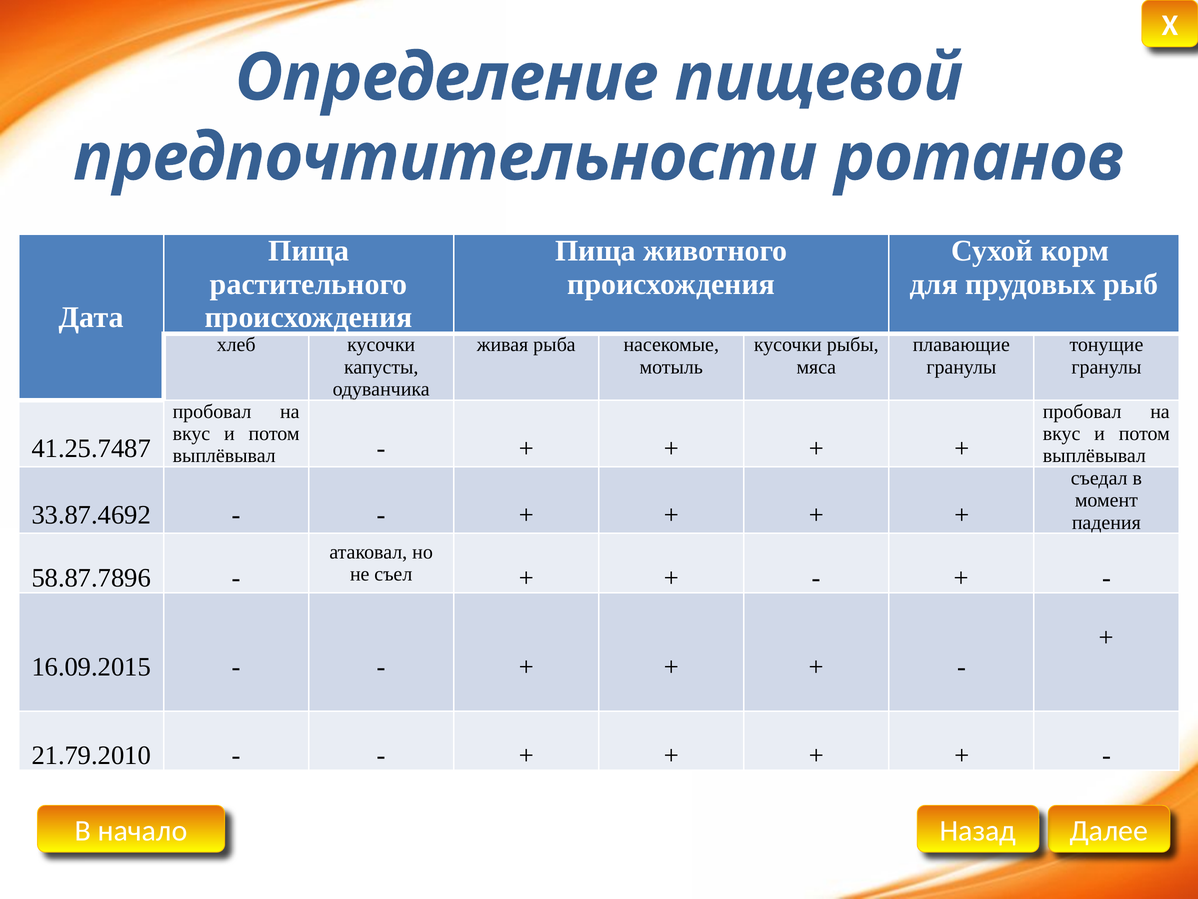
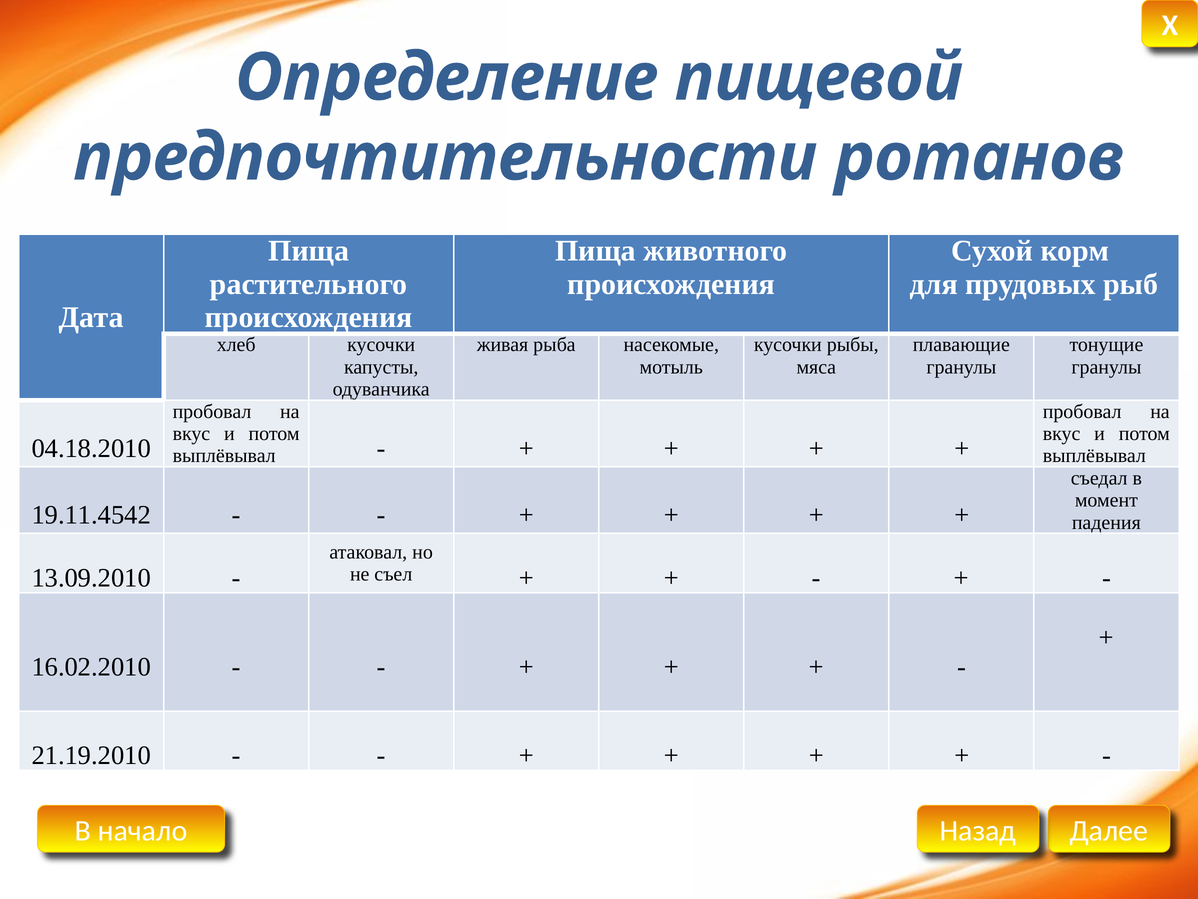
41.25.7487: 41.25.7487 -> 04.18.2010 (91, 448)
33.87.4692: 33.87.4692 -> 19.11.4542 (91, 515)
58.87.7896: 58.87.7896 -> 13.09.2010 (91, 578)
16.09.2015: 16.09.2015 -> 16.02.2010 (91, 666)
21.79.2010: 21.79.2010 -> 21.19.2010 (91, 755)
